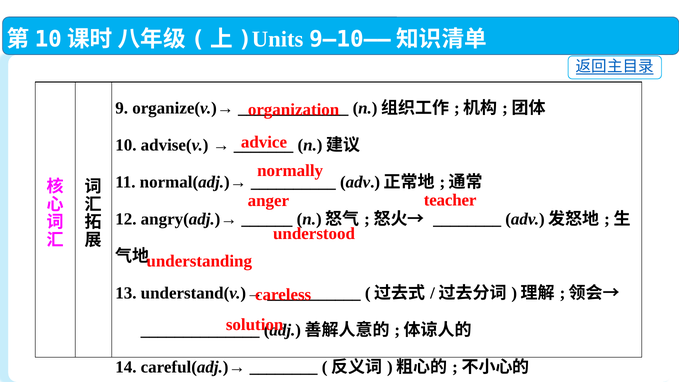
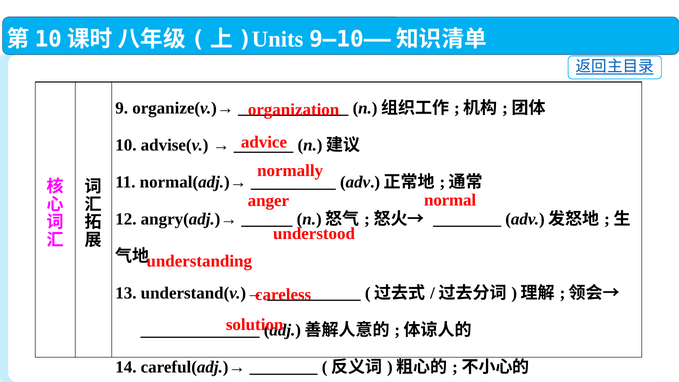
teacher: teacher -> normal (450, 200)
